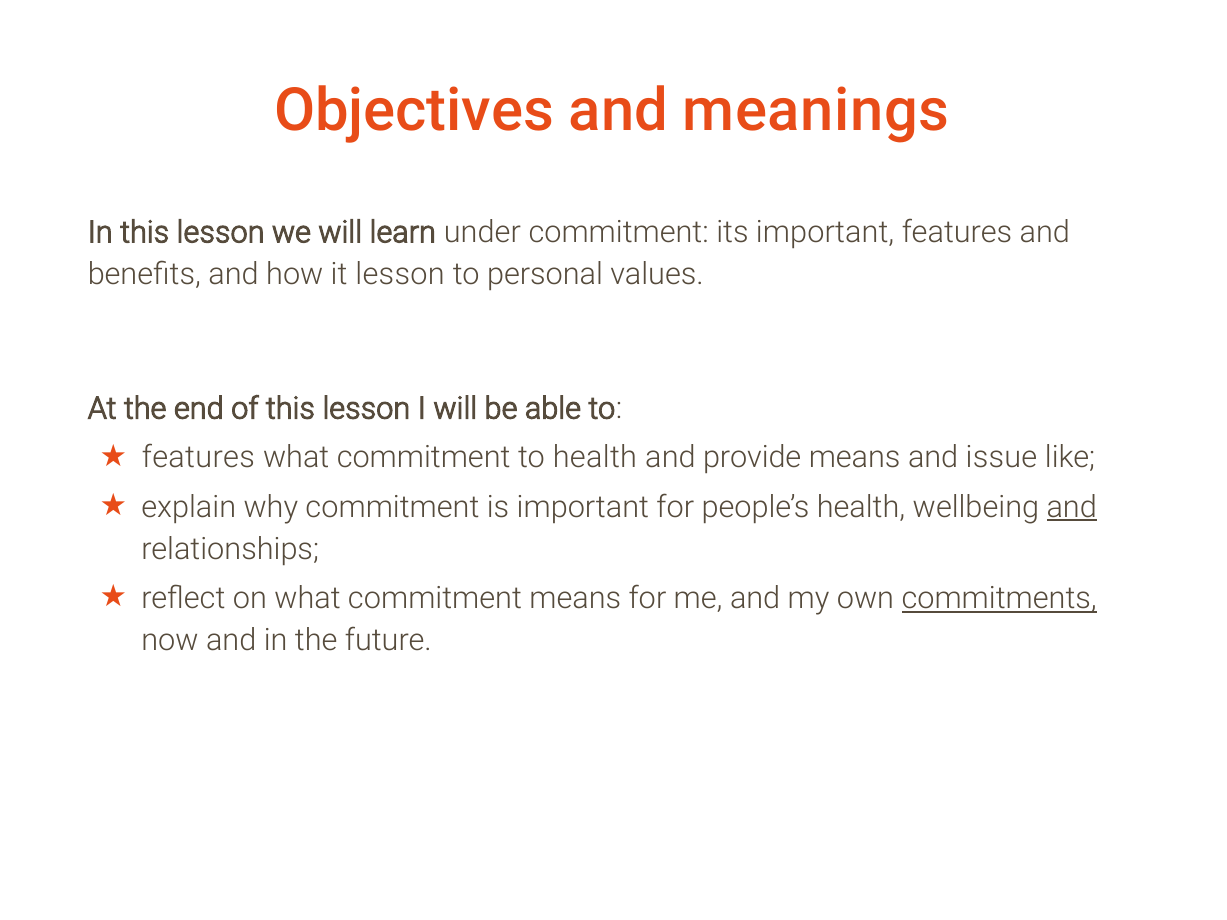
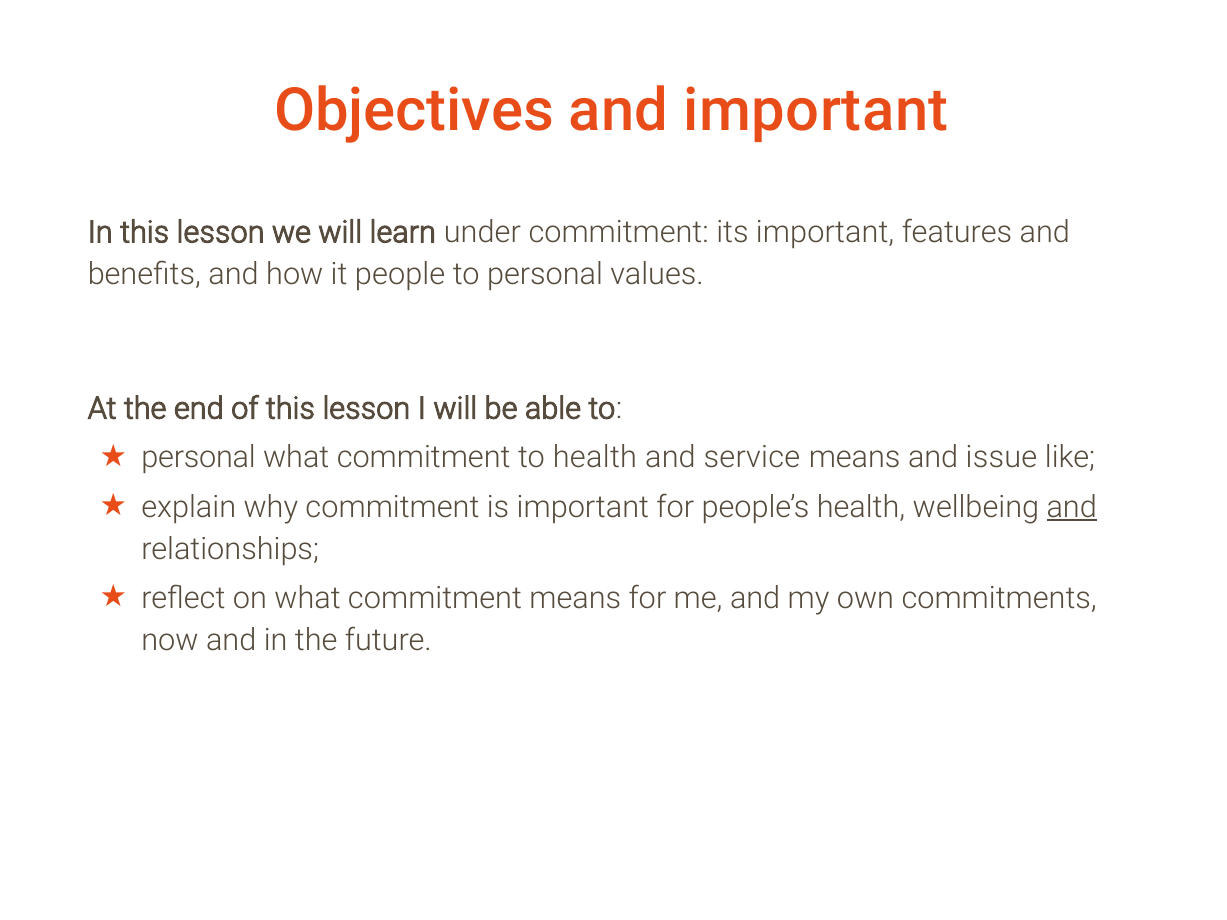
and meanings: meanings -> important (816, 111)
it lesson: lesson -> people (400, 275)
features: features -> personal (199, 458)
provide: provide -> service (752, 458)
commitments underline: present -> none (999, 599)
